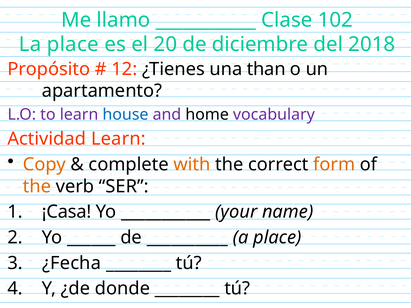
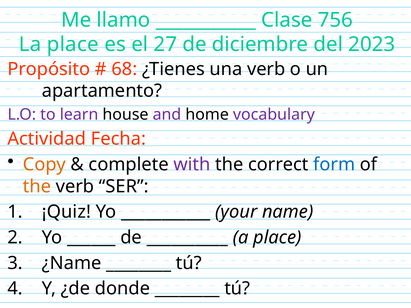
102: 102 -> 756 (335, 20)
20: 20 -> 27 (165, 45)
2018: 2018 -> 2023 (372, 45)
12: 12 -> 68 (124, 69)
una than: than -> verb (266, 69)
house colour: blue -> black (125, 115)
Actividad Learn: Learn -> Fecha (118, 139)
with colour: orange -> purple (192, 165)
form colour: orange -> blue (334, 165)
¡Casa: ¡Casa -> ¡Quiz (66, 212)
¿Fecha: ¿Fecha -> ¿Name (72, 263)
